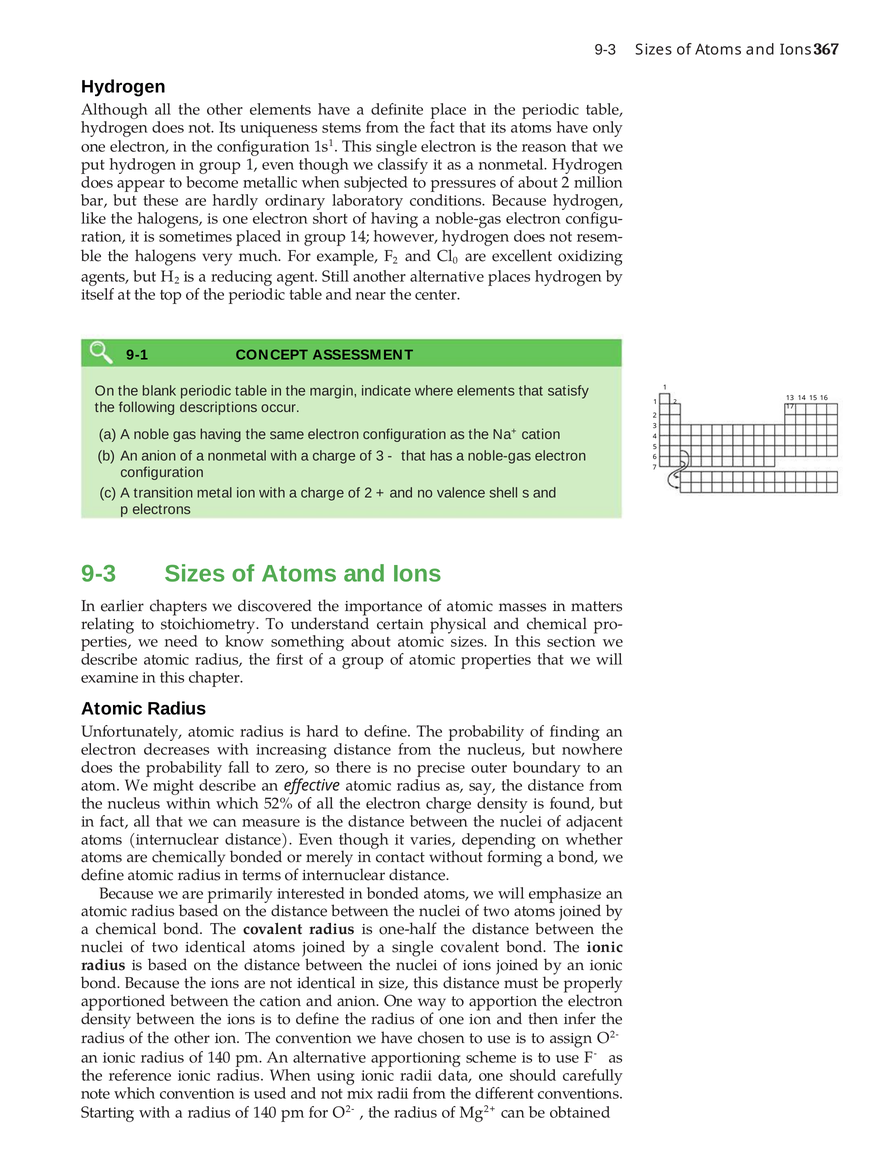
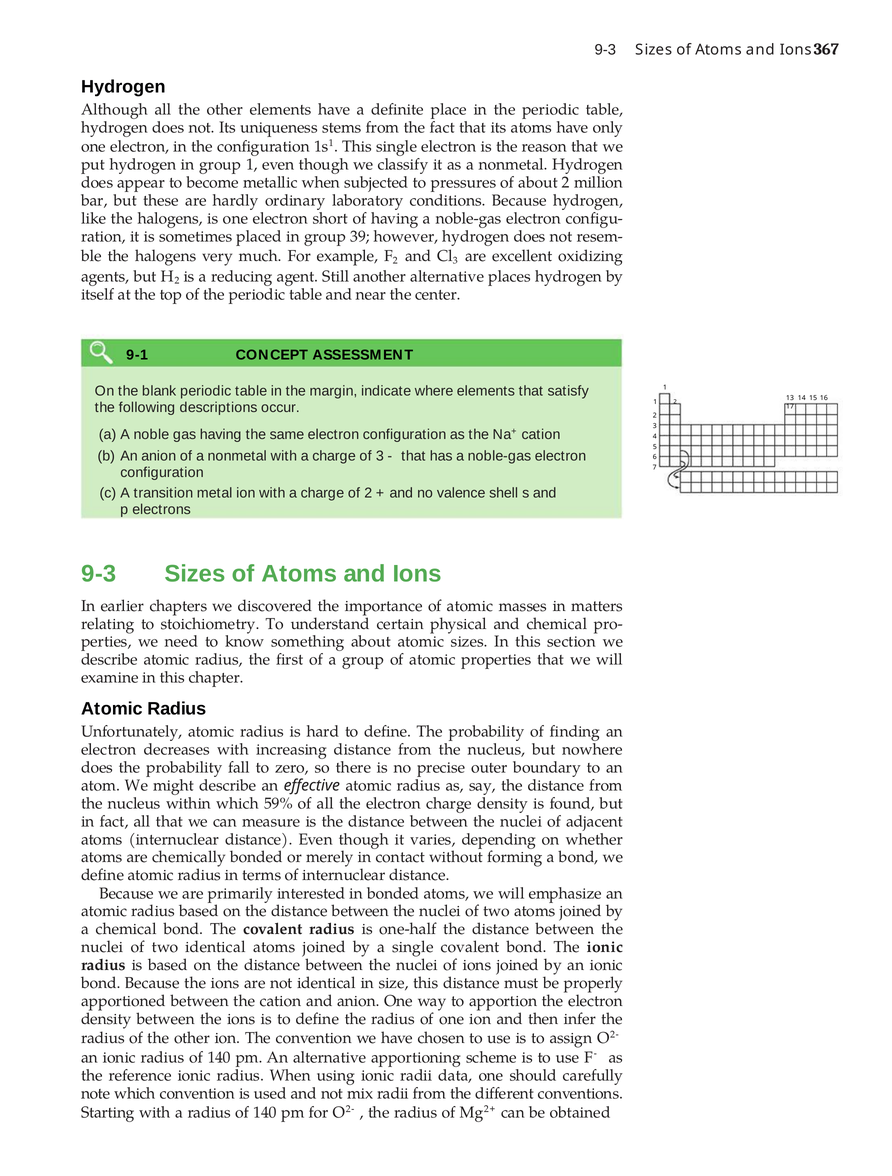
group 14: 14 -> 39 (360, 237)
0: 0 -> 3 (455, 261)
52%: 52% -> 59% (278, 803)
